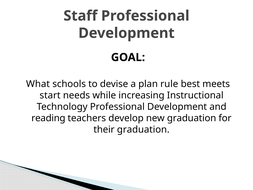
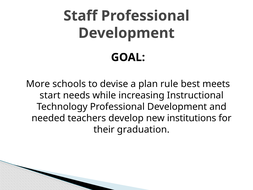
What: What -> More (38, 84)
reading: reading -> needed (48, 118)
new graduation: graduation -> institutions (192, 118)
